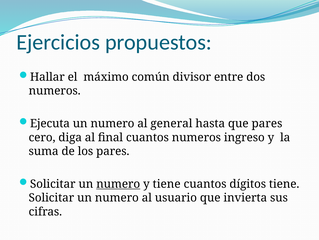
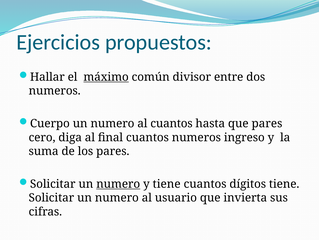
máximo underline: none -> present (106, 77)
Ejecuta: Ejecuta -> Cuerpo (50, 123)
al general: general -> cuantos (172, 123)
